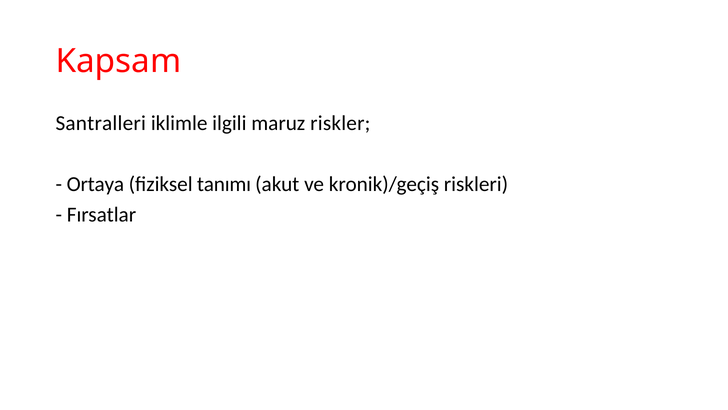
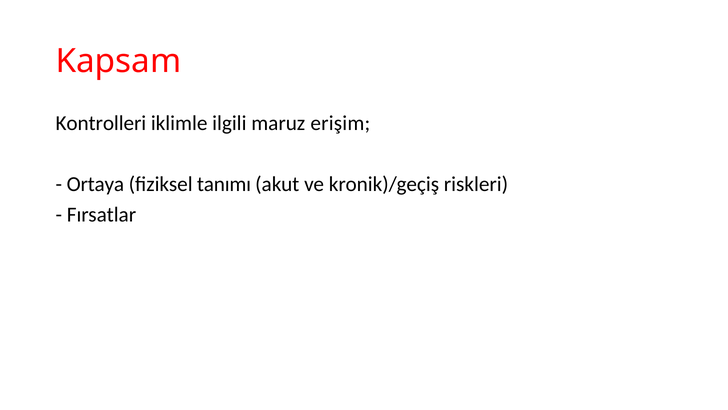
Santralleri: Santralleri -> Kontrolleri (101, 123)
riskler: riskler -> erişim (340, 123)
